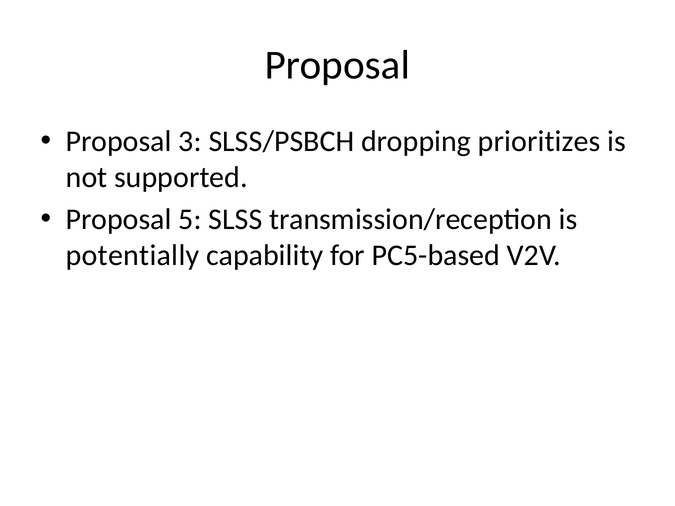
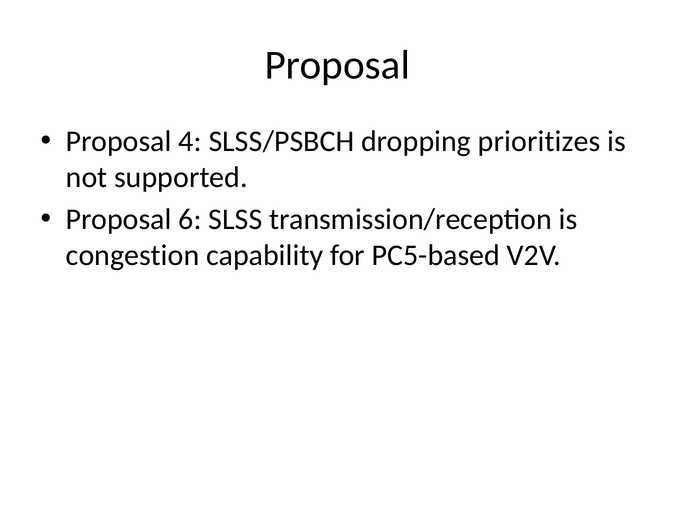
3: 3 -> 4 (190, 142)
5: 5 -> 6 (190, 220)
potentially: potentially -> congestion (133, 256)
